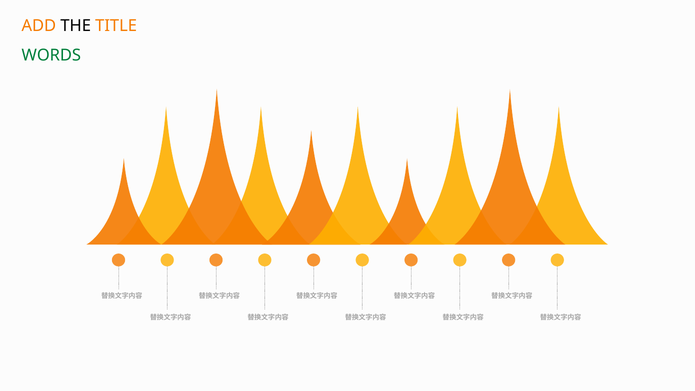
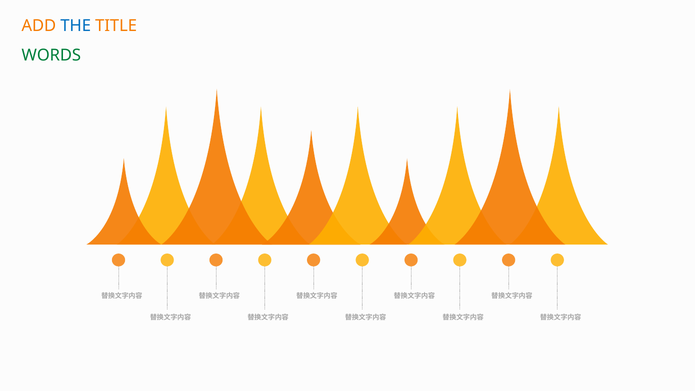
THE colour: black -> blue (76, 26)
